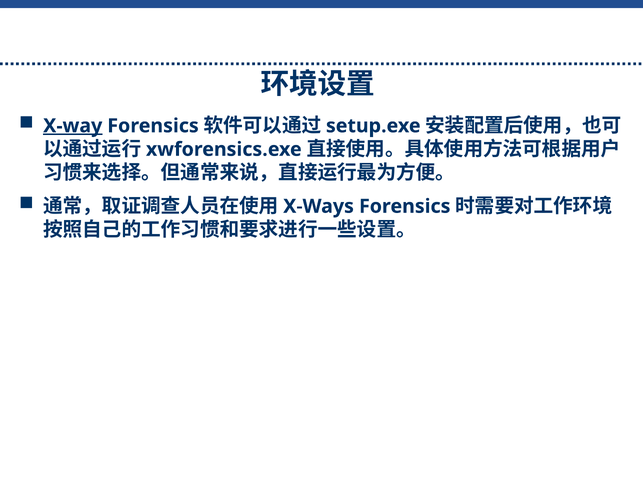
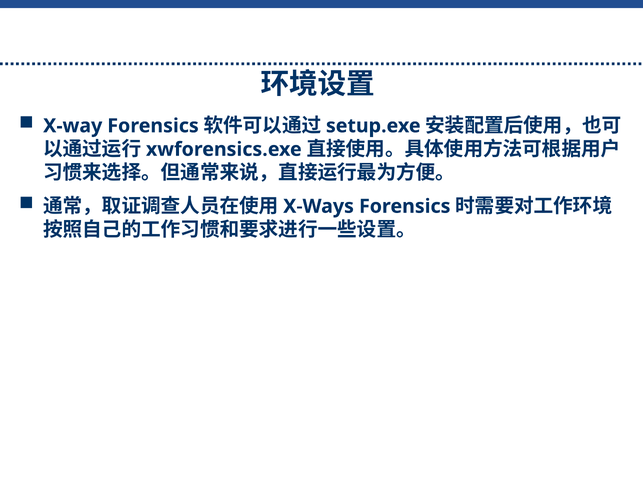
X-way underline: present -> none (73, 126)
